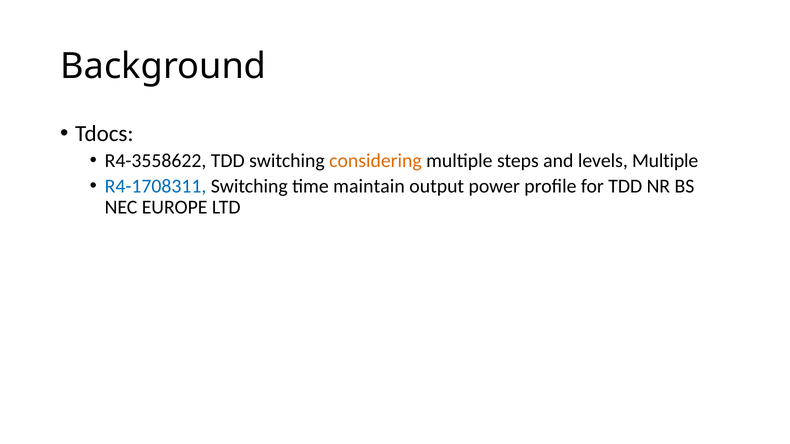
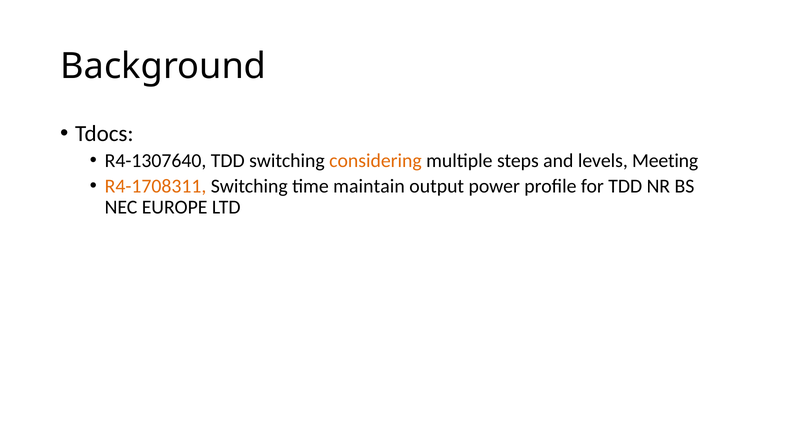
R4-3558622: R4-3558622 -> R4-1307640 (156, 161)
levels Multiple: Multiple -> Meeting (665, 161)
R4-1708311 colour: blue -> orange (156, 186)
